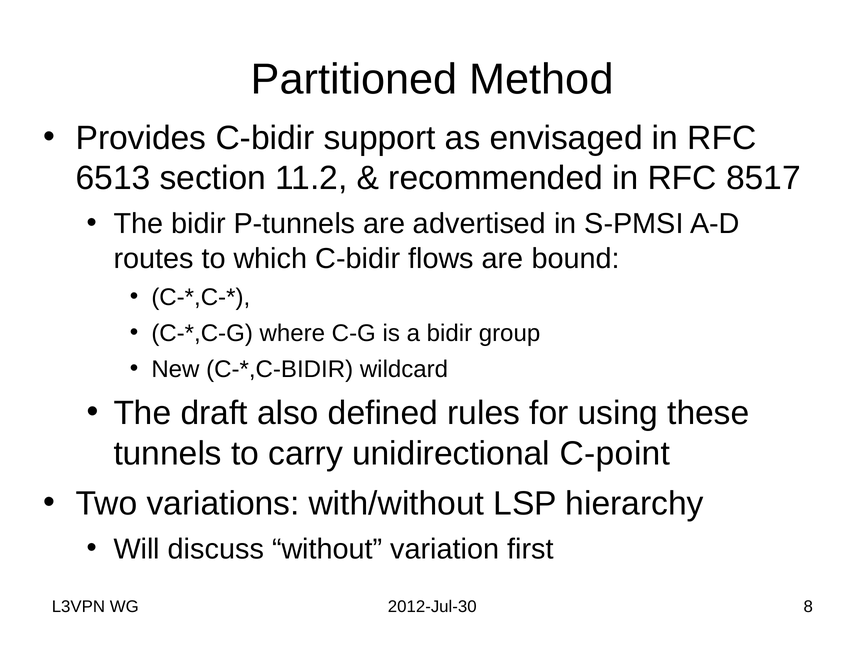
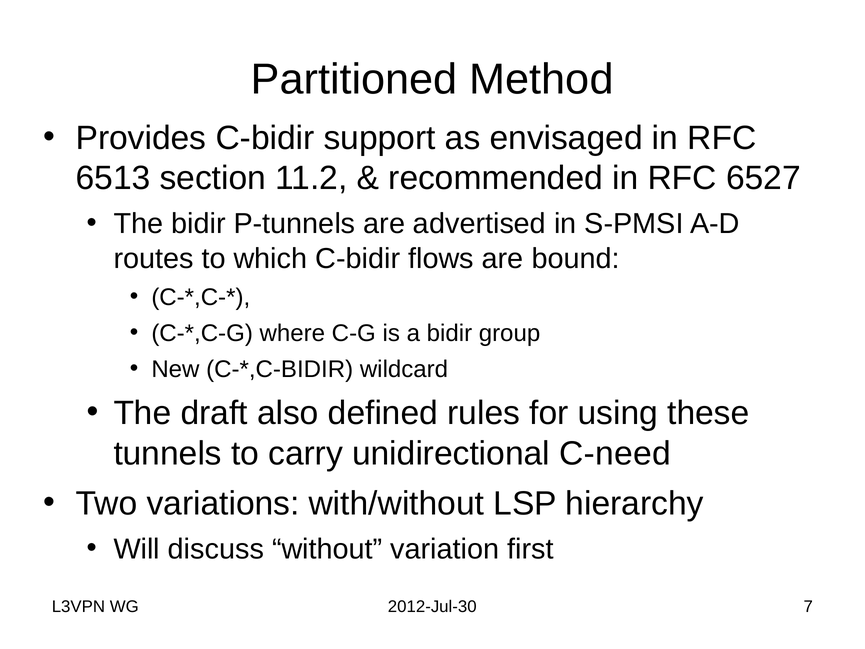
8517: 8517 -> 6527 (763, 178)
C-point: C-point -> C-need (615, 453)
8: 8 -> 7 (808, 606)
